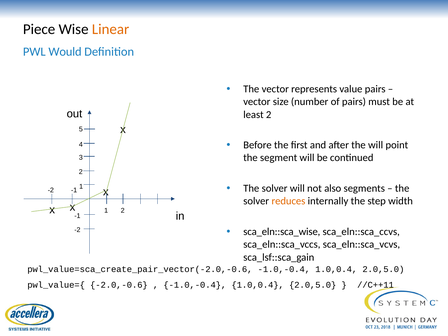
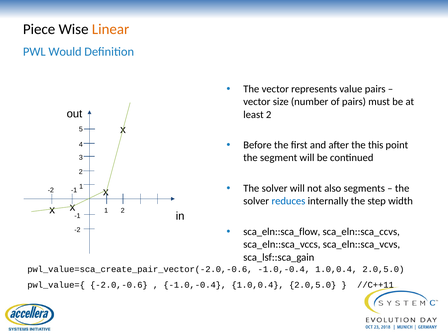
the will: will -> this (376, 145)
reduces colour: orange -> blue (288, 201)
sca_eln::sca_wise: sca_eln::sca_wise -> sca_eln::sca_flow (282, 232)
